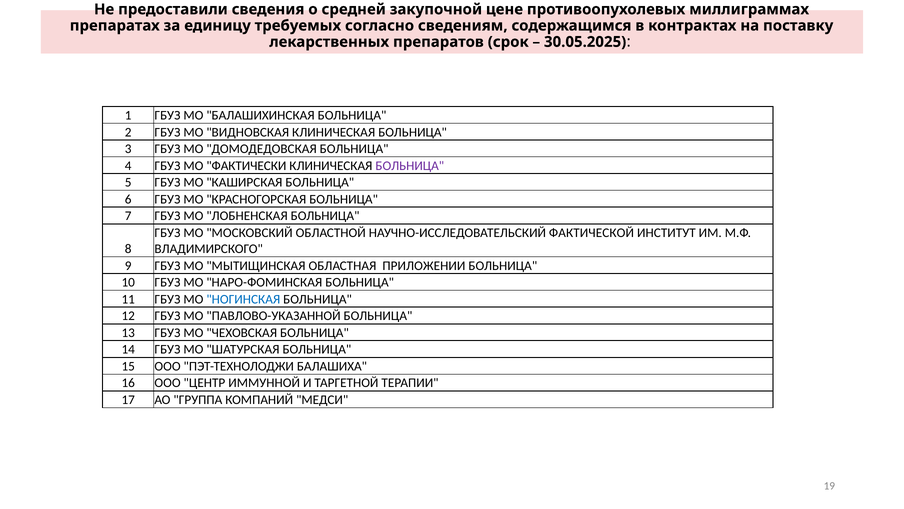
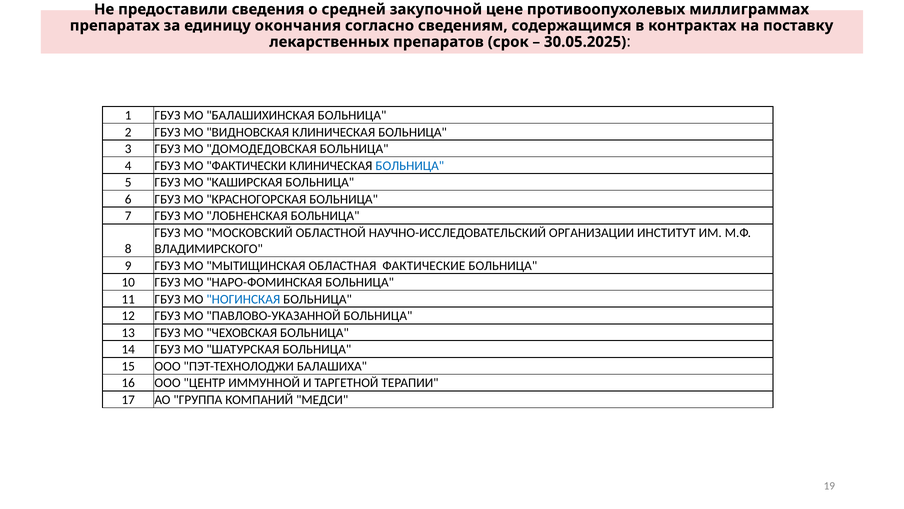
требуемых: требуемых -> окончания (298, 26)
БОЛЬНИЦА colour: purple -> blue (410, 166)
ФАКТИЧЕСКОЙ: ФАКТИЧЕСКОЙ -> ОРГАНИЗАЦИИ (592, 233)
ПРИЛОЖЕНИИ: ПРИЛОЖЕНИИ -> ФАКТИЧЕСКИЕ (424, 265)
